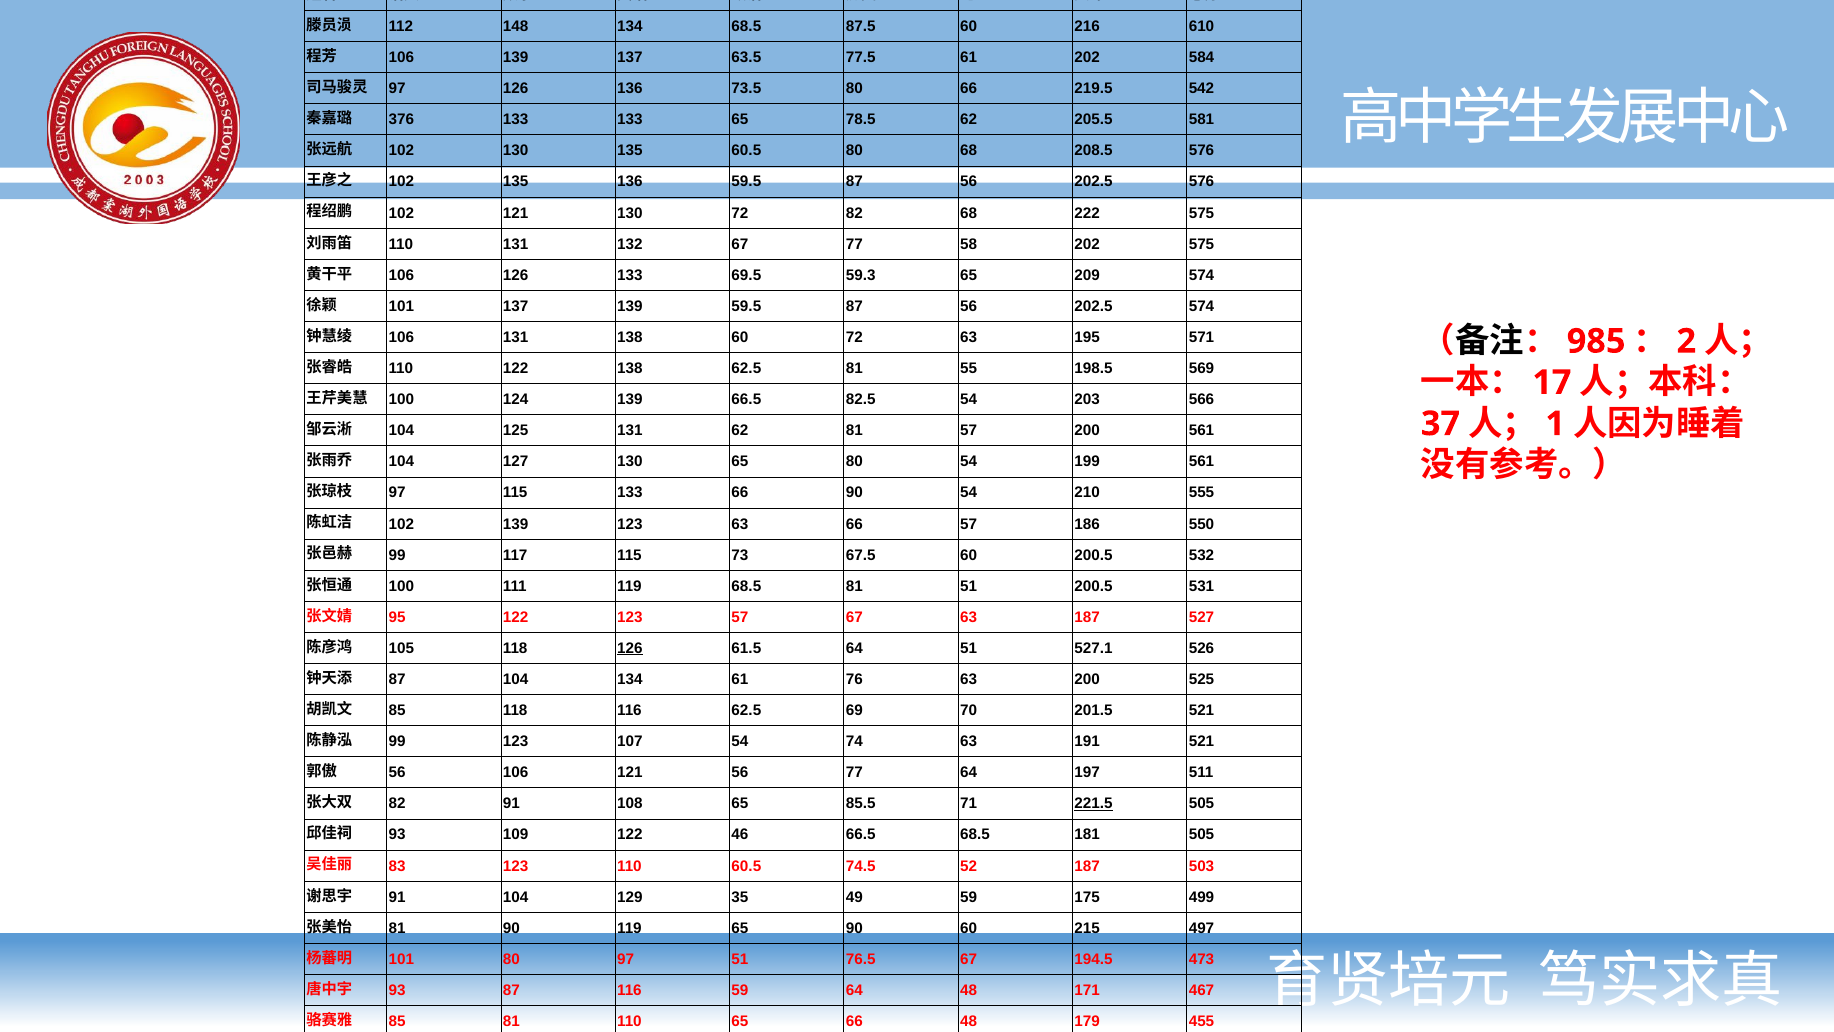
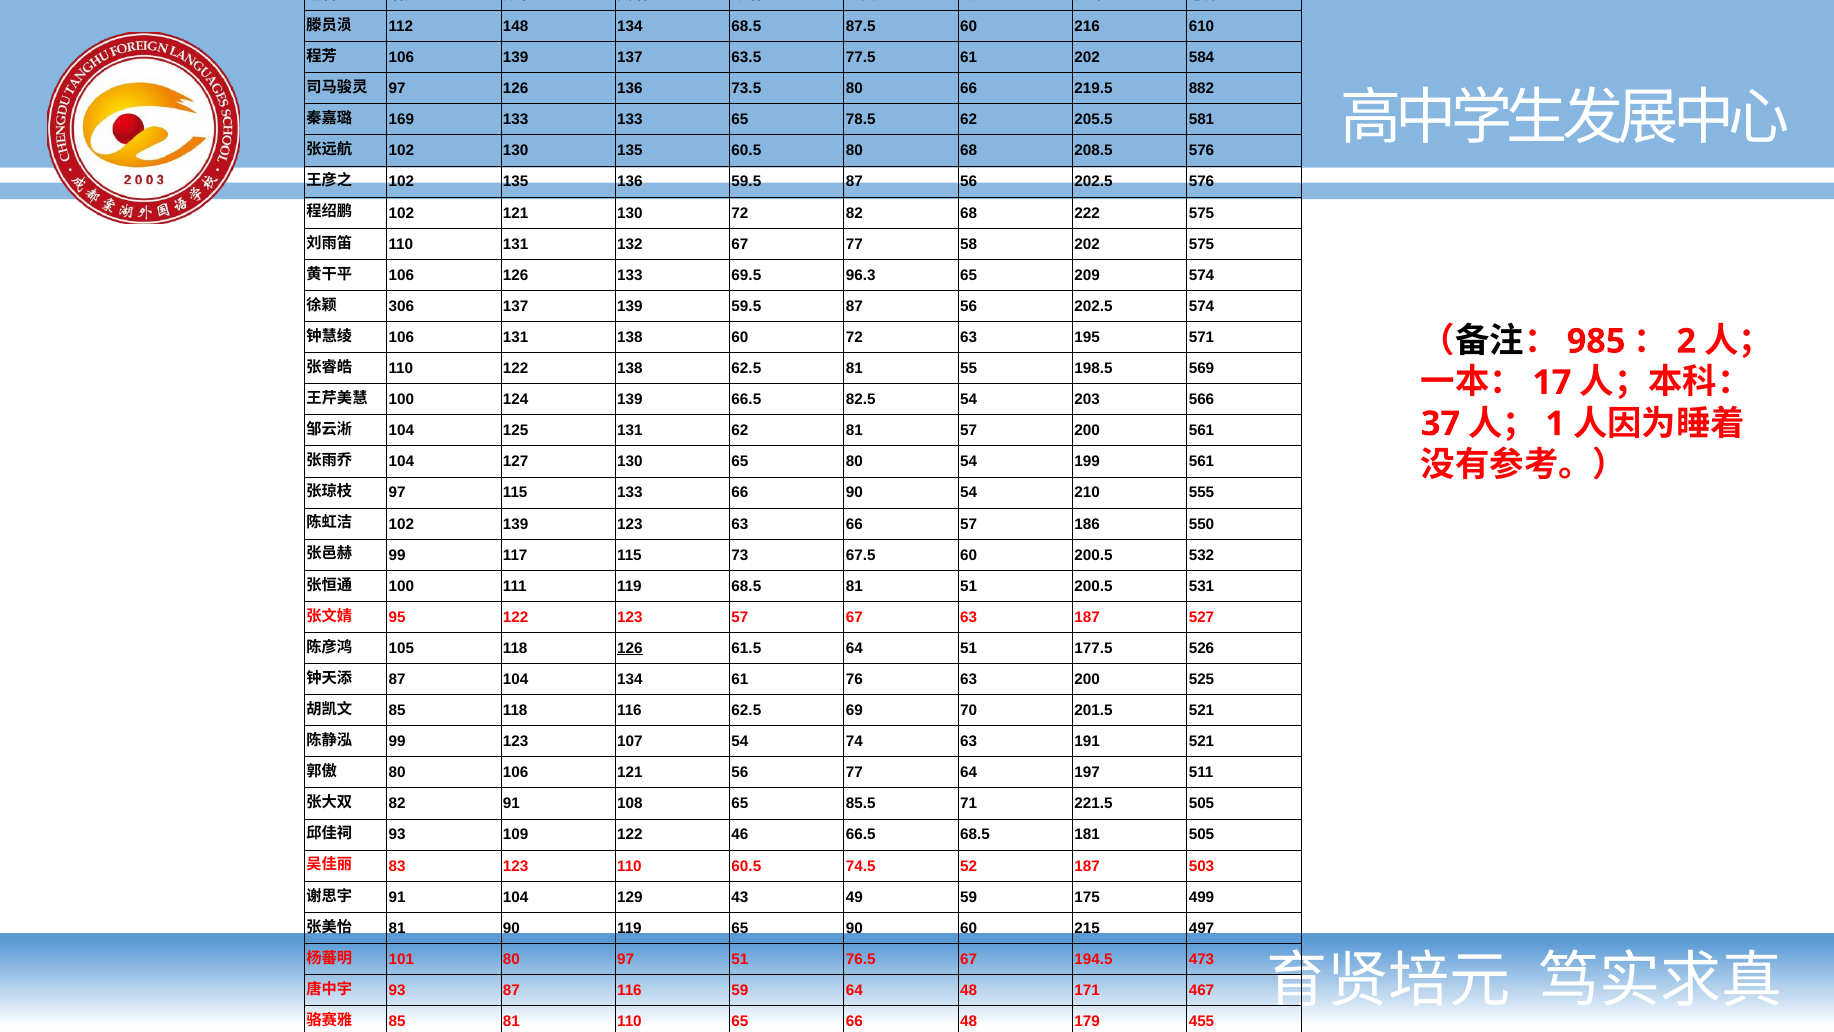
542: 542 -> 882 (1201, 89)
376: 376 -> 169 (401, 120)
59.3: 59.3 -> 96.3 (861, 275)
101: 101 -> 306 (401, 306)
527.1: 527.1 -> 177.5 (1093, 648)
56: 56 -> 80 (397, 772)
221.5 underline: present -> none (1093, 804)
35: 35 -> 43 (740, 897)
